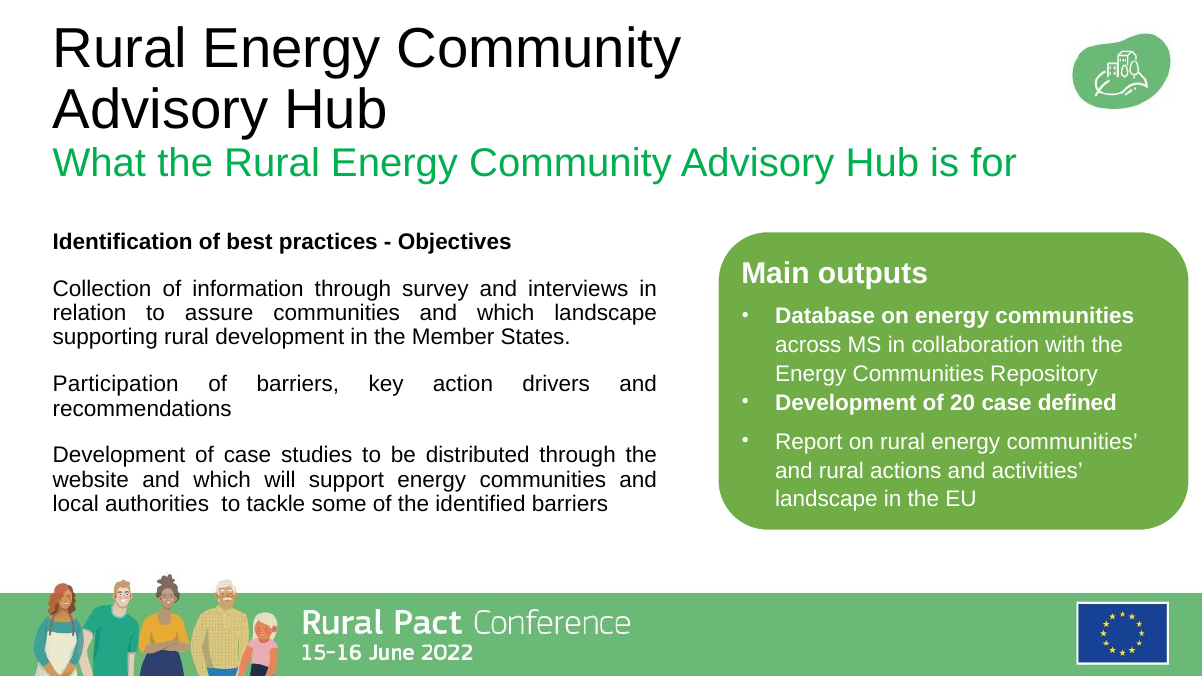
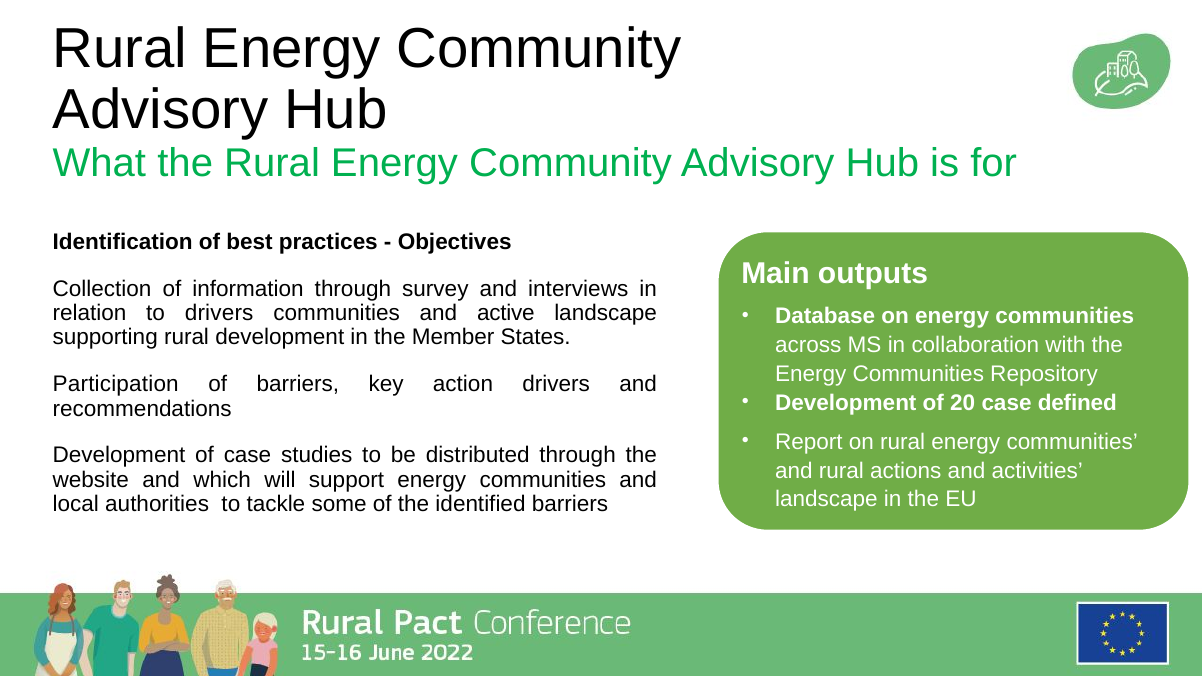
to assure: assure -> drivers (219, 313)
communities and which: which -> active (506, 313)
